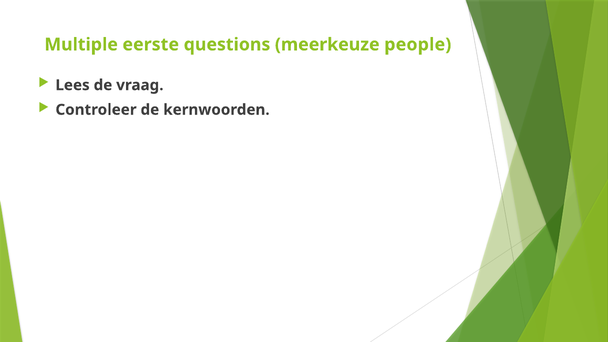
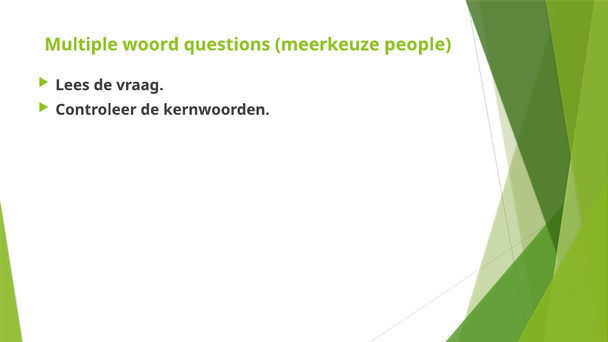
eerste: eerste -> woord (151, 45)
